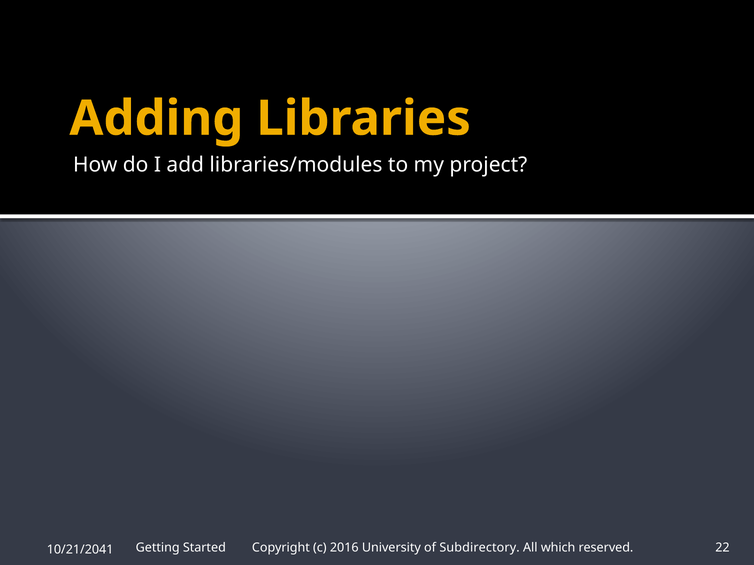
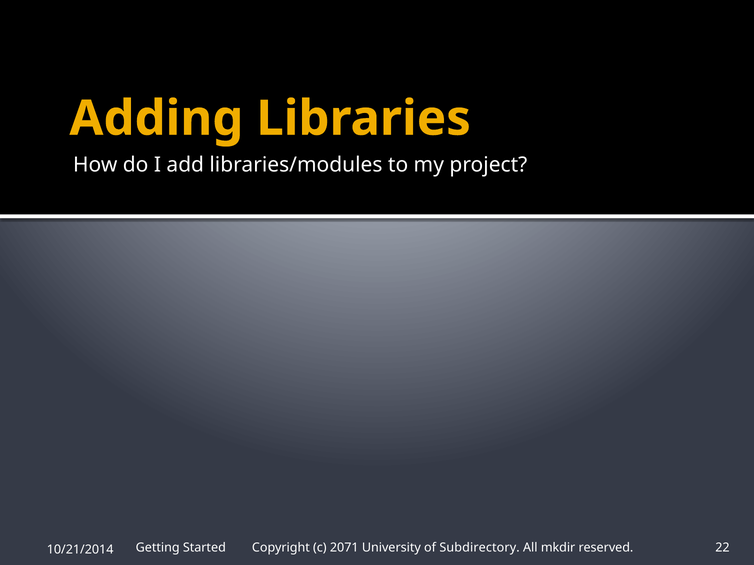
2016: 2016 -> 2071 (344, 548)
which: which -> mkdir (558, 548)
10/21/2041: 10/21/2041 -> 10/21/2014 (80, 550)
